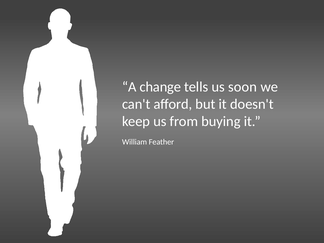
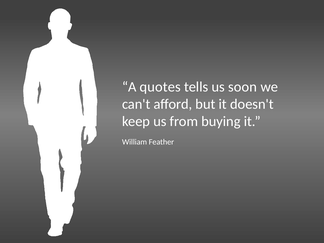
change: change -> quotes (160, 87)
